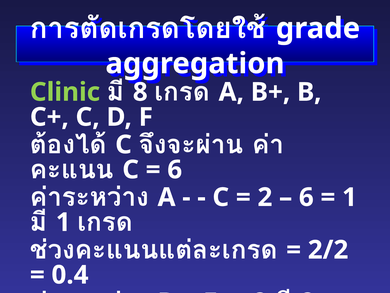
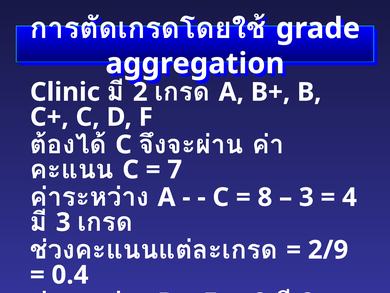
Clinic colour: light green -> white (65, 92)
8: 8 -> 2 (140, 92)
6: 6 -> 7 (175, 169)
2: 2 -> 8 (265, 197)
6: 6 -> 3 (306, 197)
1: 1 -> 4 (350, 197)
1: 1 -> 3 (63, 222)
2/2: 2/2 -> 2/9 (328, 250)
